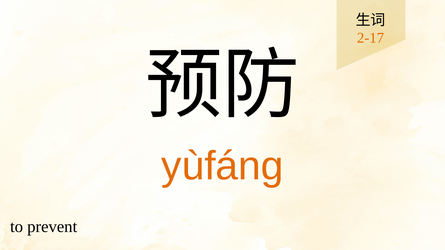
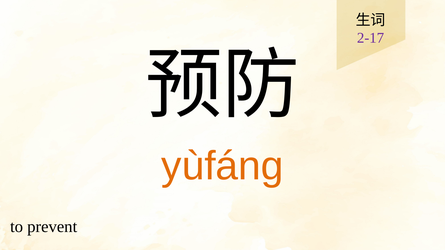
2-17 colour: orange -> purple (371, 38)
